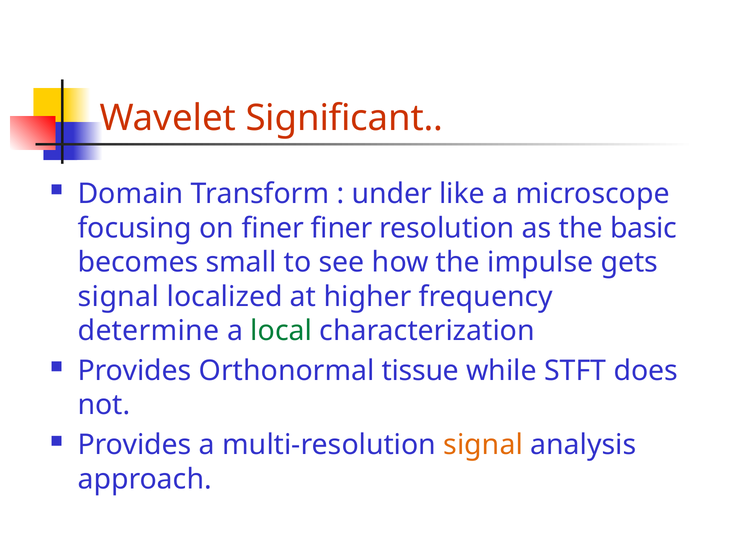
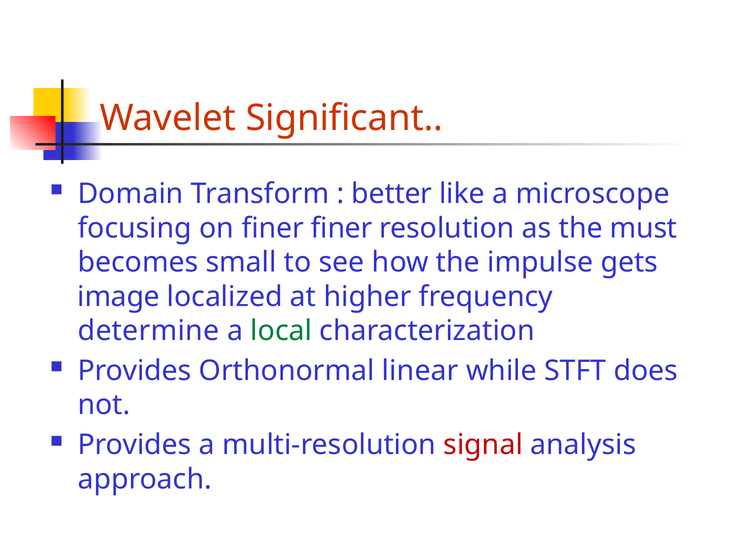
under: under -> better (392, 194)
basic: basic -> must (644, 228)
signal: signal -> image (119, 296)
tissue: tissue -> linear (420, 371)
signal colour: orange -> red (483, 445)
